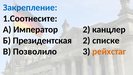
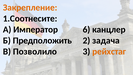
Закрепление colour: blue -> orange (30, 8)
Император 2: 2 -> 6 (86, 29)
Президентская: Президентская -> Предположить (42, 40)
списке: списке -> задача (106, 40)
